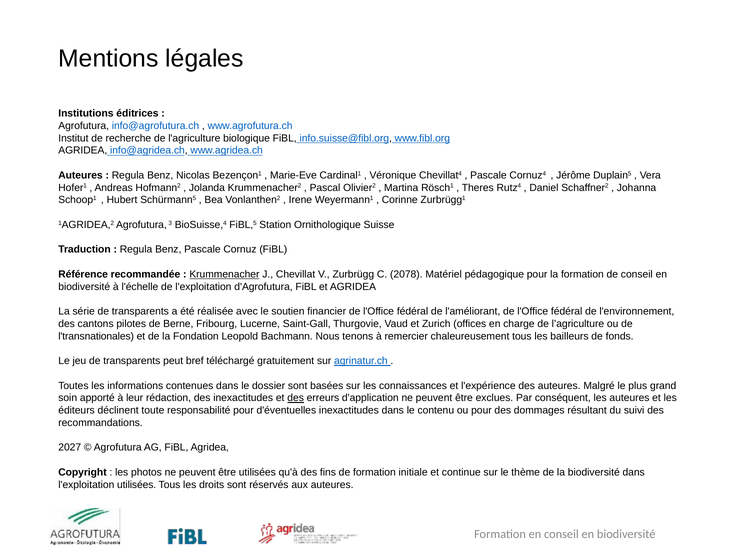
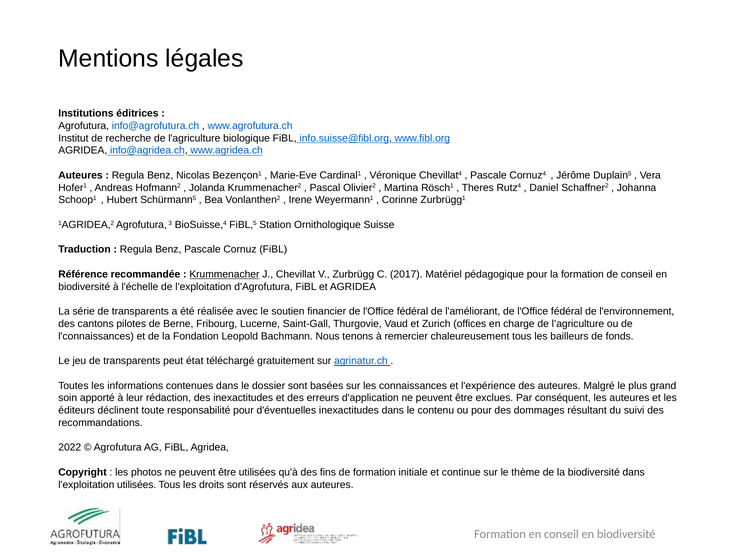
2078: 2078 -> 2017 (406, 274)
l'transnationales: l'transnationales -> l'connaissances (96, 336)
bref: bref -> état (195, 361)
des underline: present -> none (296, 398)
2027: 2027 -> 2022 (70, 447)
